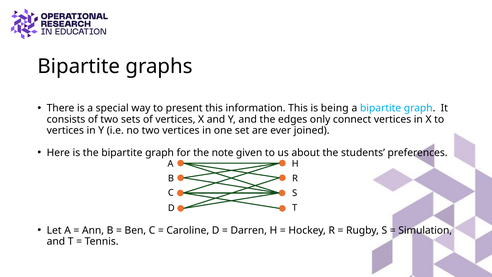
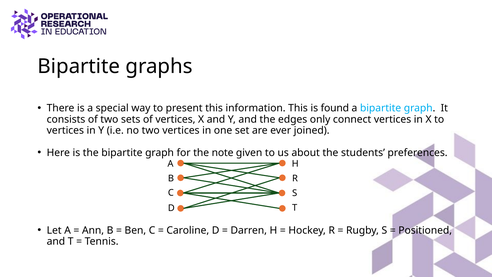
being: being -> found (335, 108)
Simulation: Simulation -> Positioned (425, 230)
